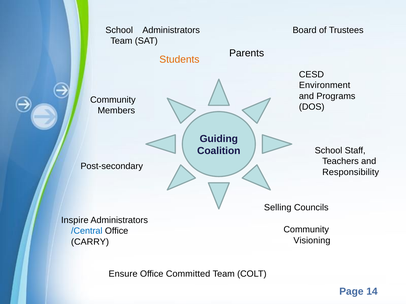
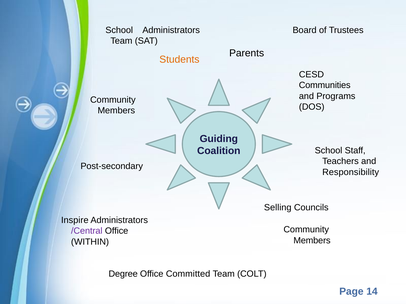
Environment: Environment -> Communities (325, 85)
/Central colour: blue -> purple (87, 231)
Visioning: Visioning -> Members (312, 241)
CARRY: CARRY -> WITHIN (90, 242)
Ensure: Ensure -> Degree (123, 274)
